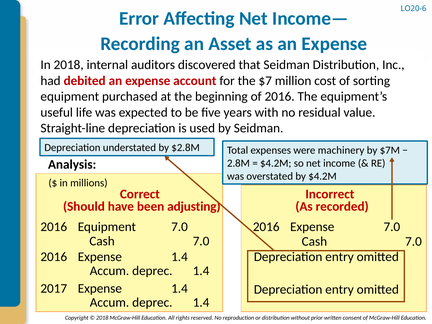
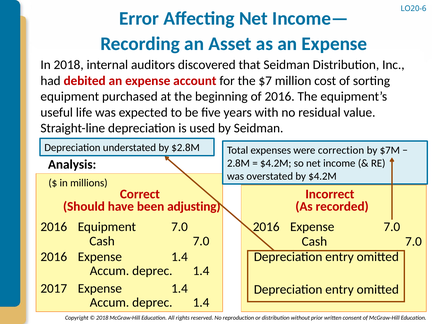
machinery: machinery -> correction (341, 150)
